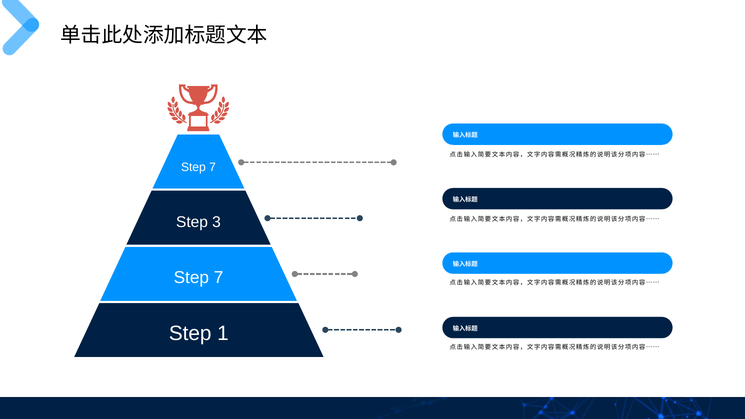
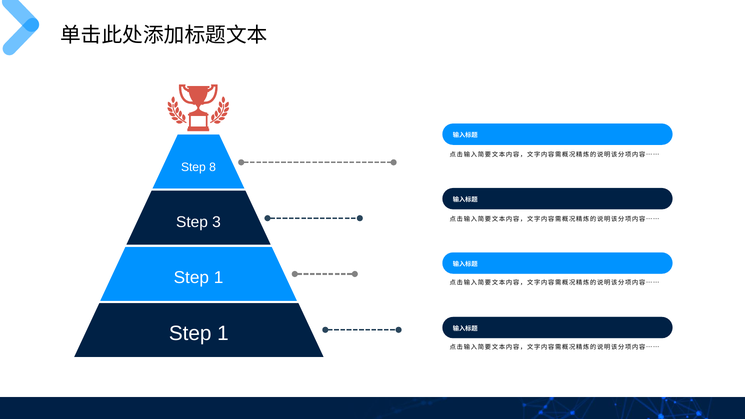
7: 7 -> 8 (213, 167)
7: 7 -> 1 (219, 278)
